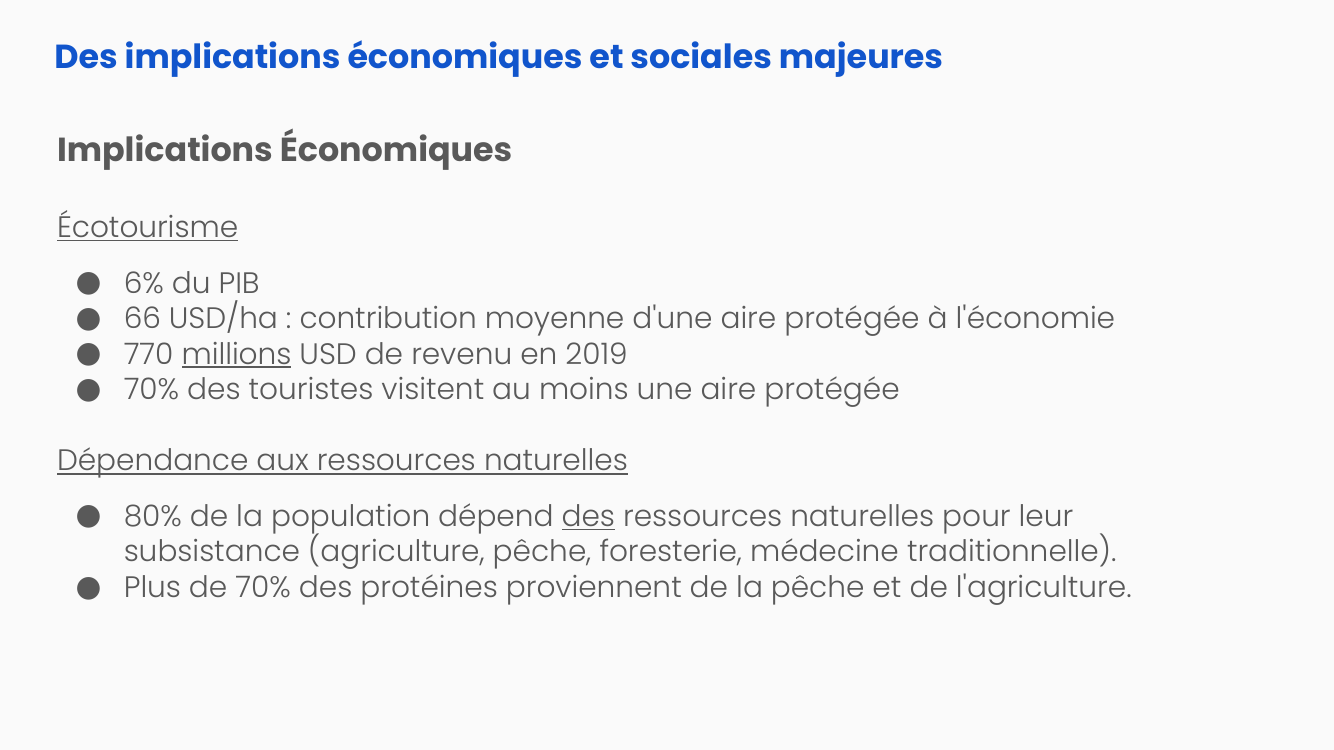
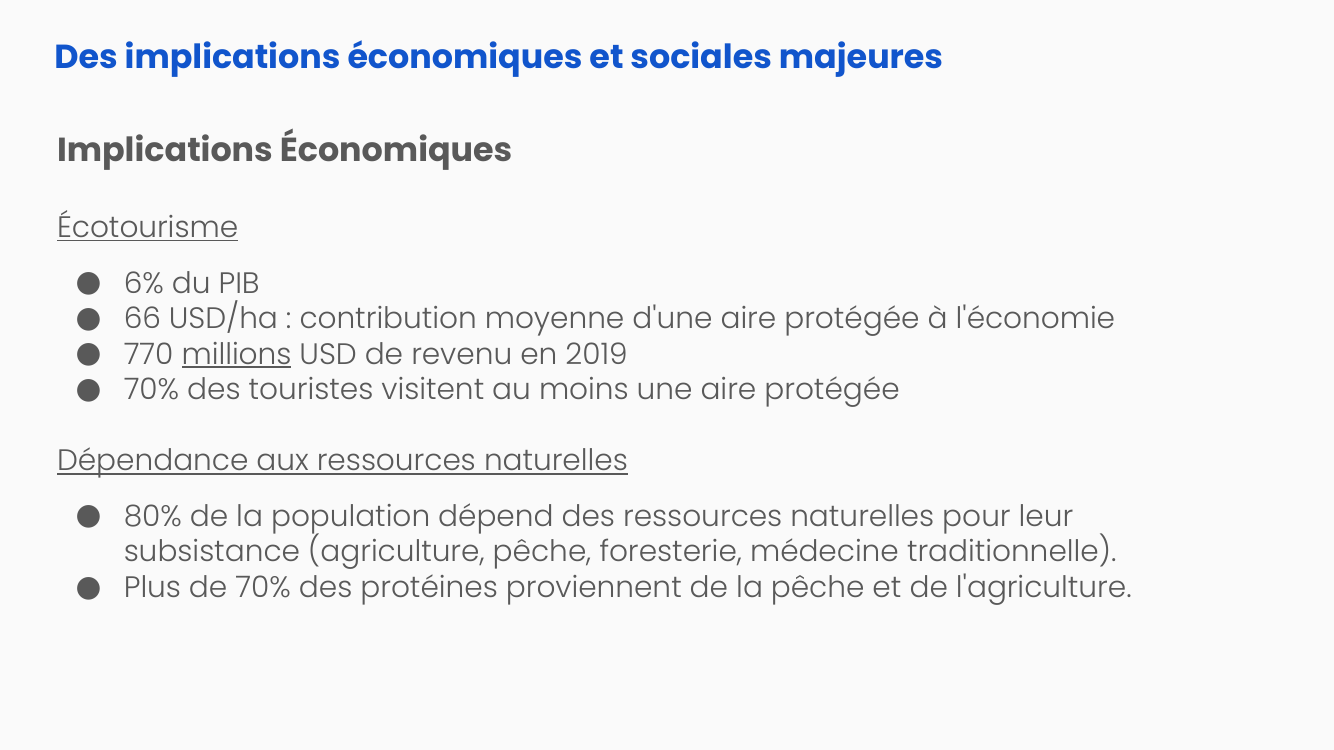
des underline: present -> none (588, 517)
